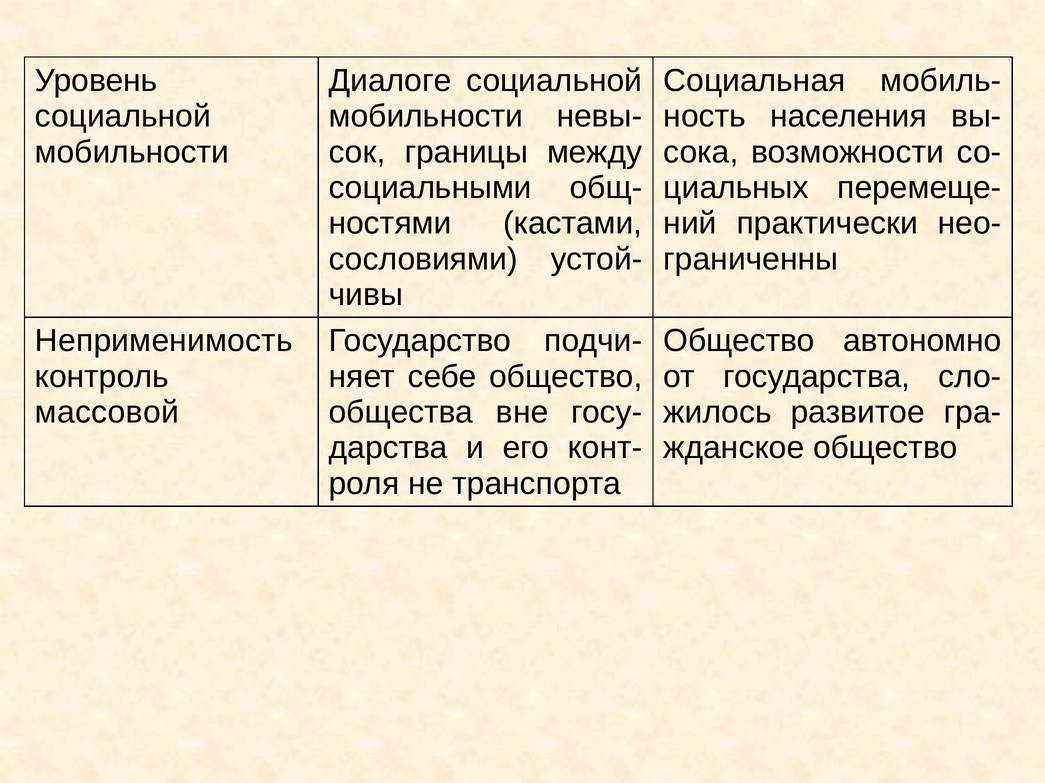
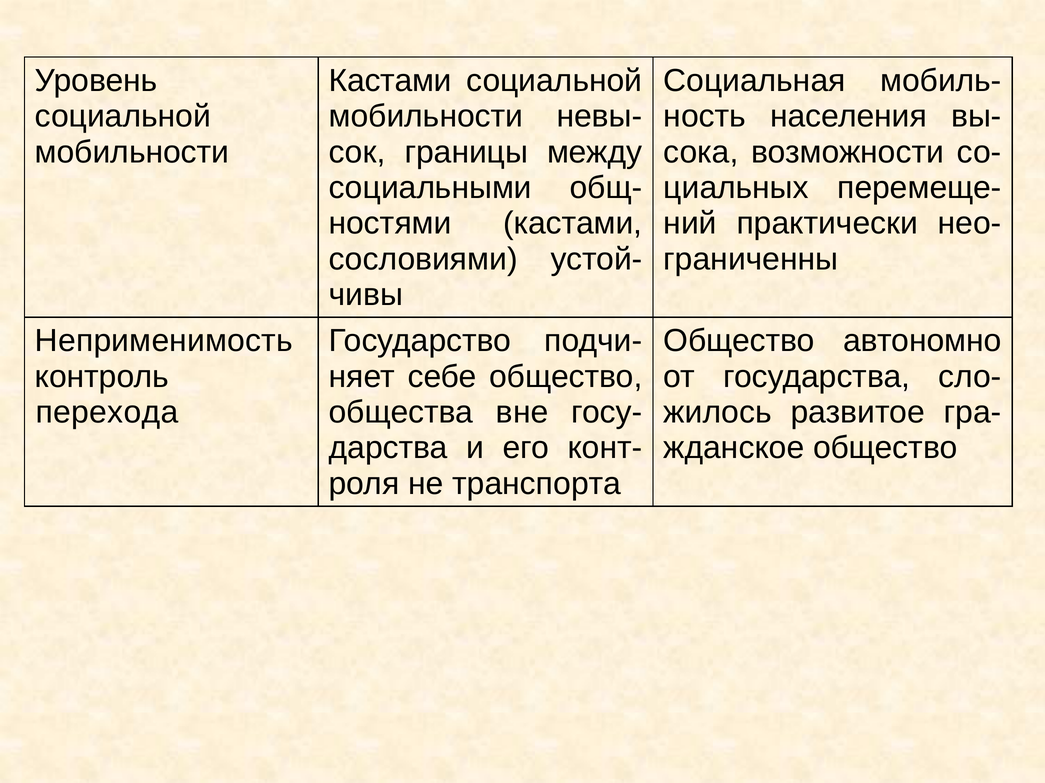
Диалоге: Диалоге -> Кастами (390, 81)
массовой: массовой -> перехода (107, 413)
